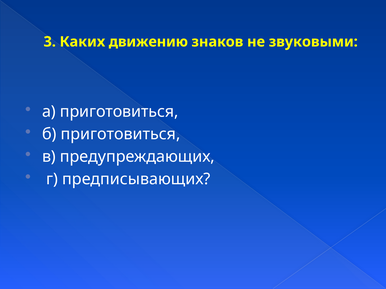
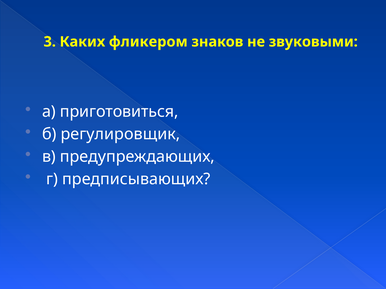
движению: движению -> фликером (148, 42)
б приготовиться: приготовиться -> регулировщик (120, 134)
